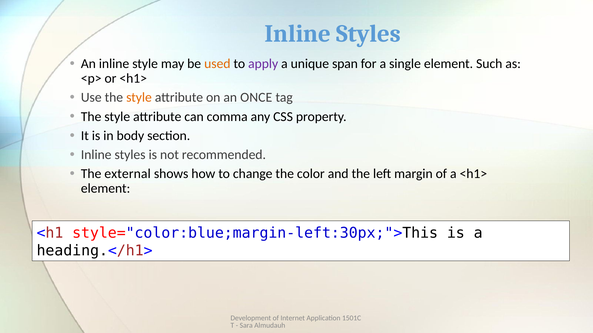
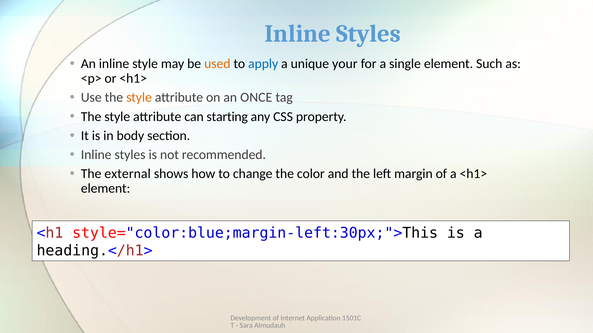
apply colour: purple -> blue (263, 64)
span: span -> your (345, 64)
comma: comma -> starting (227, 117)
